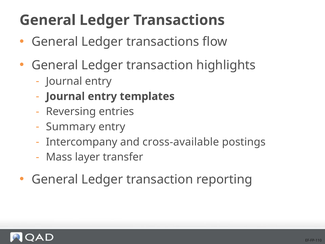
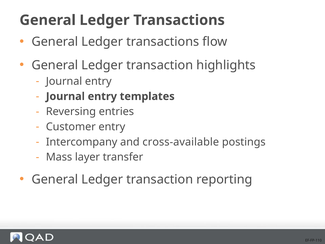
Summary: Summary -> Customer (71, 127)
